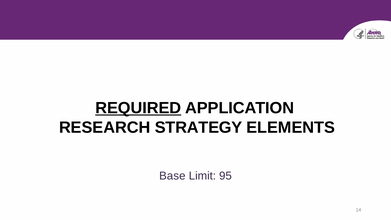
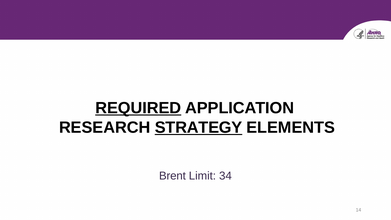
STRATEGY underline: none -> present (199, 128)
Base: Base -> Brent (172, 176)
95: 95 -> 34 (225, 176)
